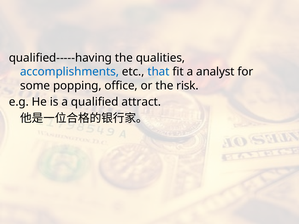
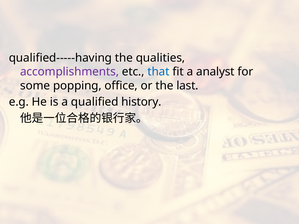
accomplishments colour: blue -> purple (69, 72)
risk: risk -> last (187, 86)
attract: attract -> history (141, 102)
